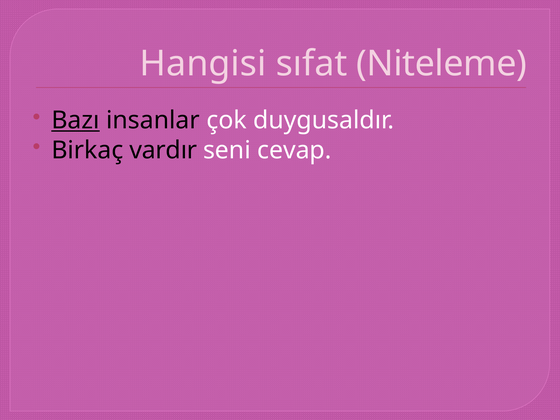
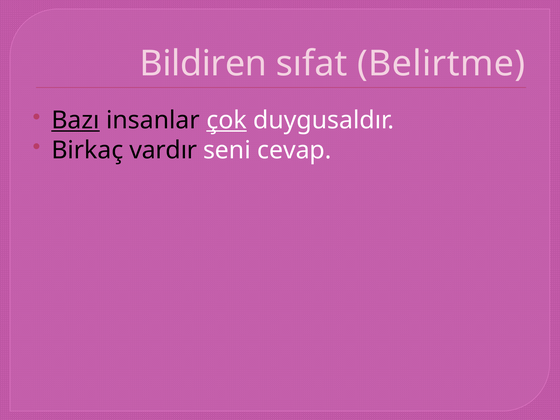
Hangisi: Hangisi -> Bildiren (203, 64)
Niteleme: Niteleme -> Belirtme (441, 64)
çok underline: none -> present (227, 120)
